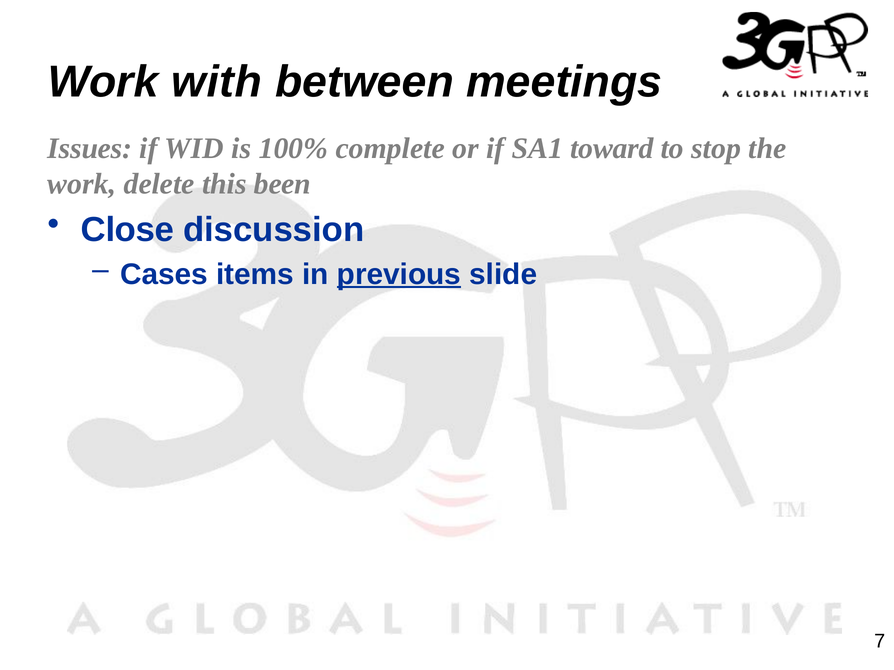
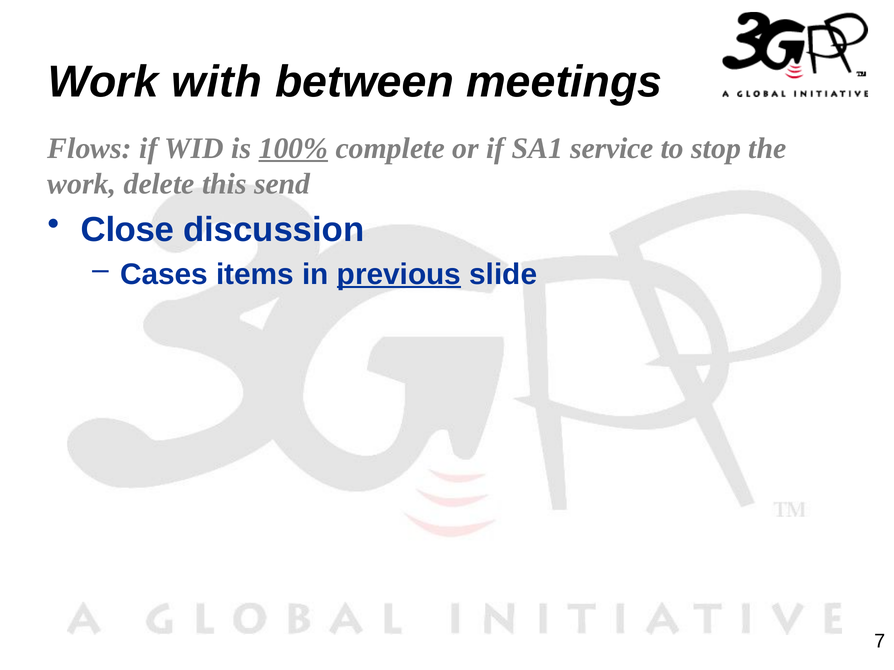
Issues: Issues -> Flows (90, 148)
100% underline: none -> present (293, 148)
toward: toward -> service (612, 148)
been: been -> send (282, 184)
